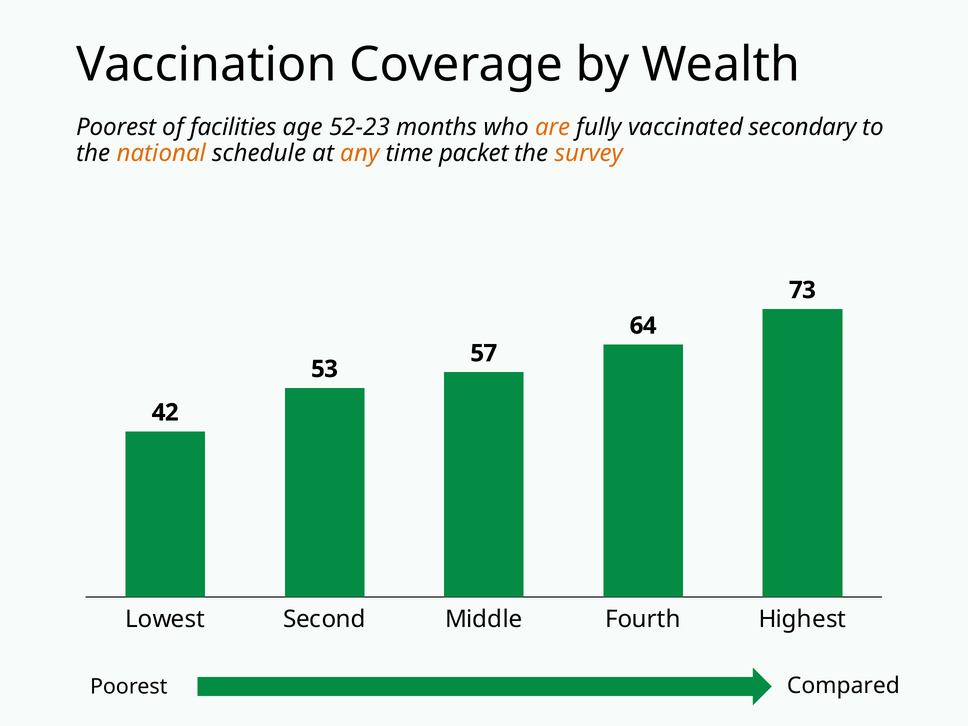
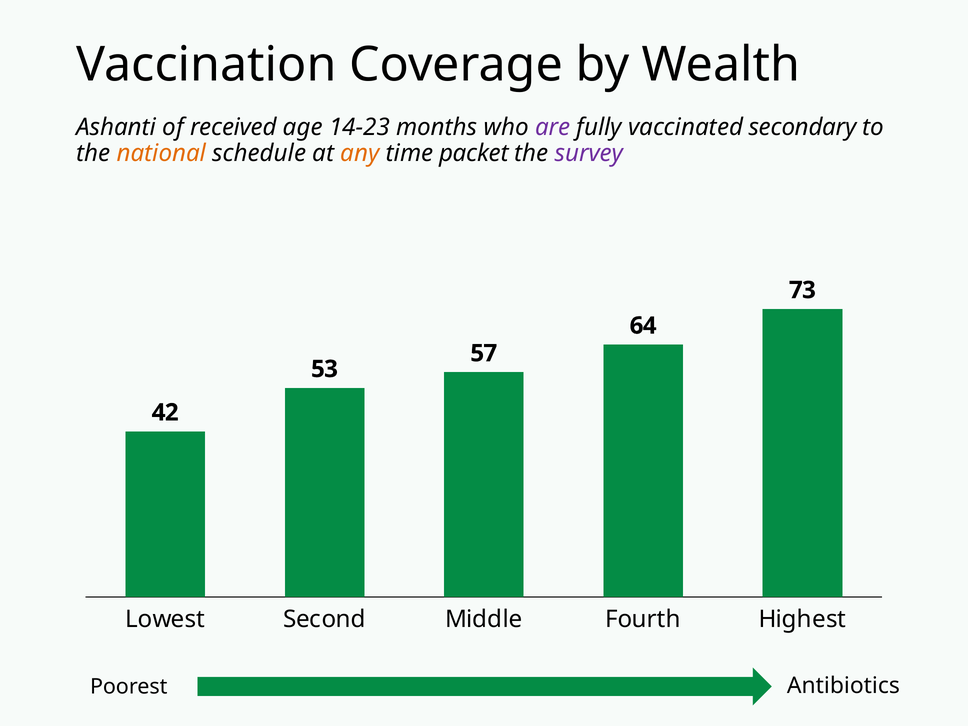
Poorest: Poorest -> Ashanti (116, 127)
facilities: facilities -> received (233, 127)
52-23: 52-23 -> 14-23 (359, 127)
are colour: orange -> purple (553, 127)
survey colour: orange -> purple (589, 153)
Compared: Compared -> Antibiotics (843, 686)
